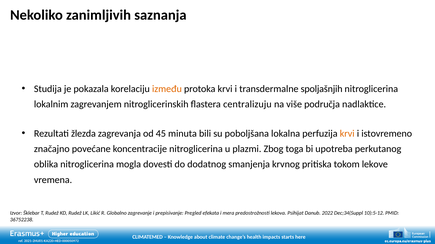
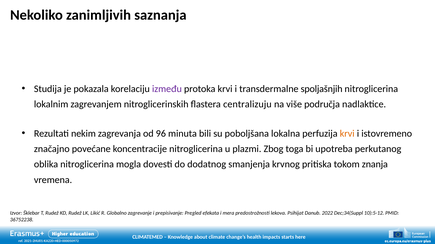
između colour: orange -> purple (167, 89)
žlezda: žlezda -> nekim (83, 134)
45: 45 -> 96 (161, 134)
lekove: lekove -> znanja (375, 165)
